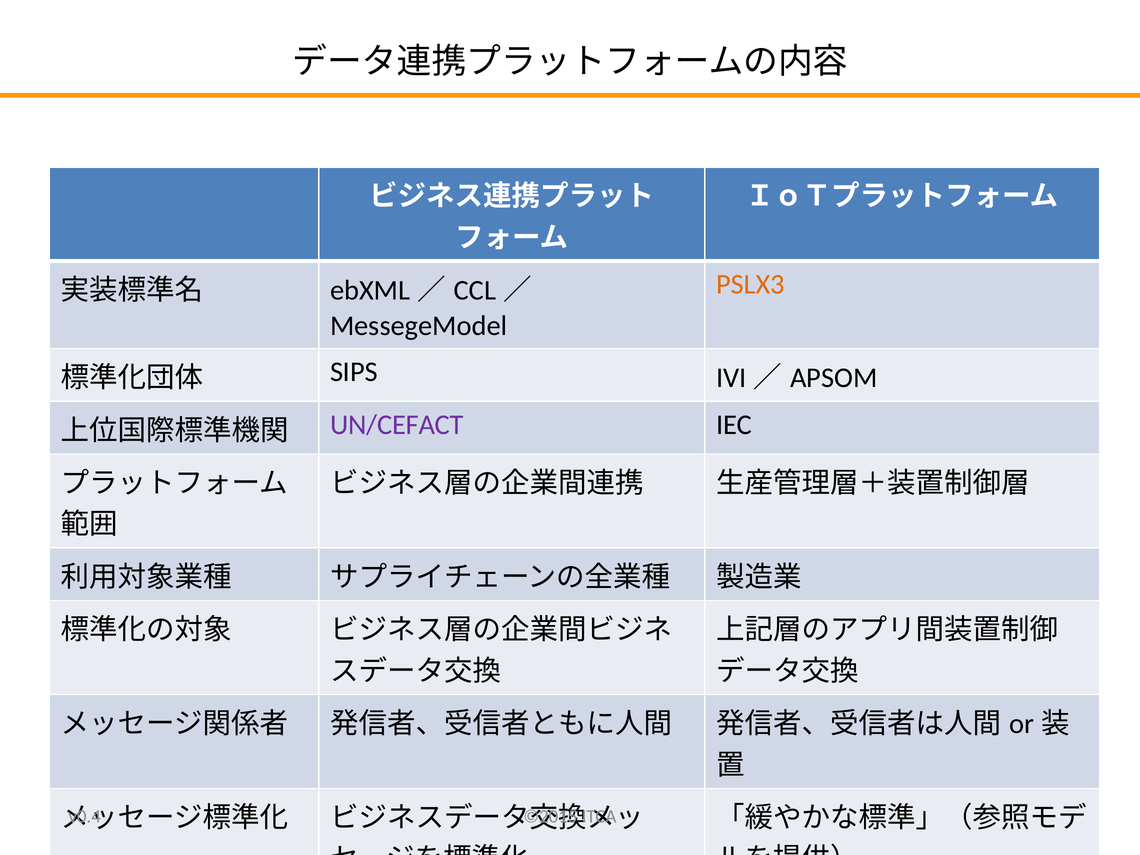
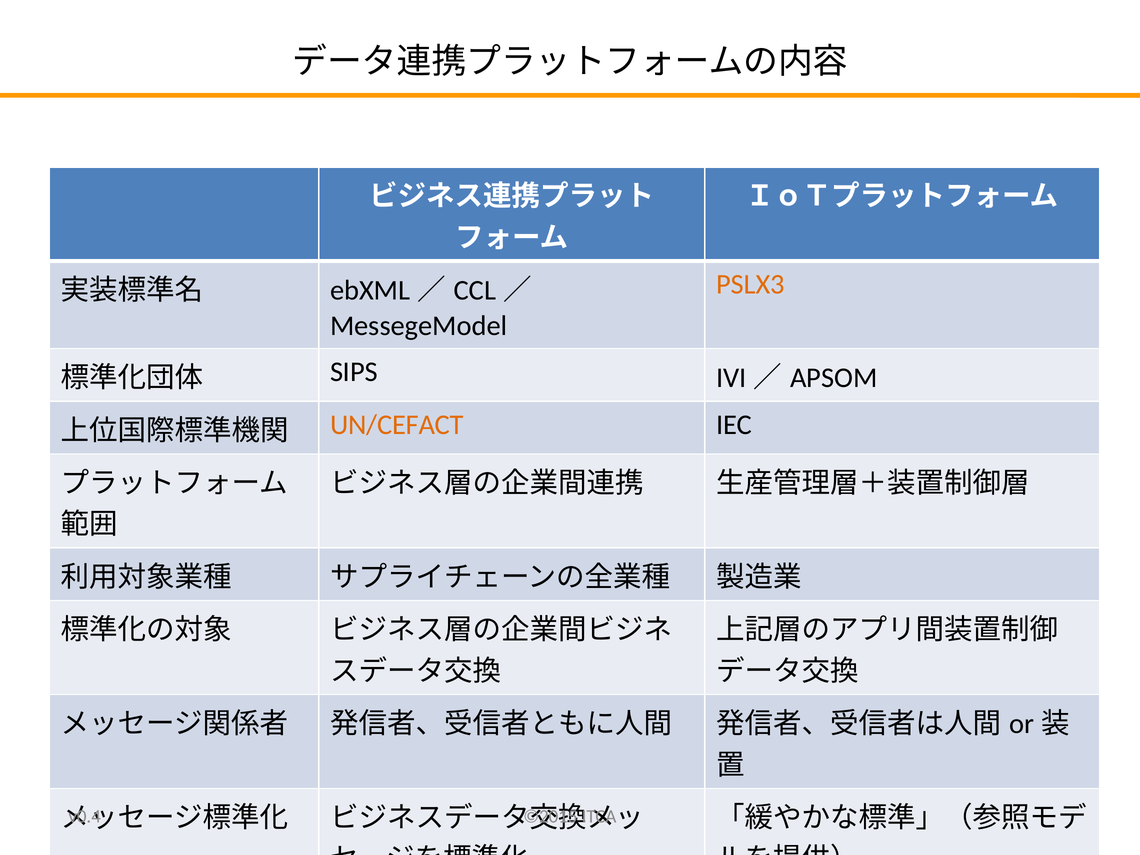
UN/CEFACT colour: purple -> orange (397, 425)
